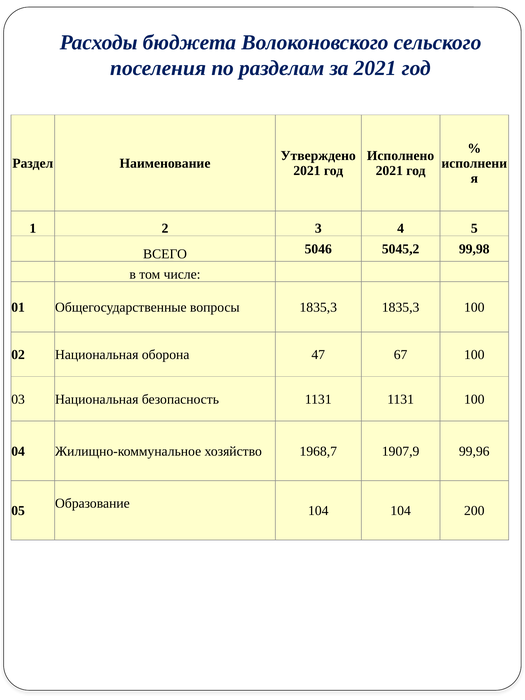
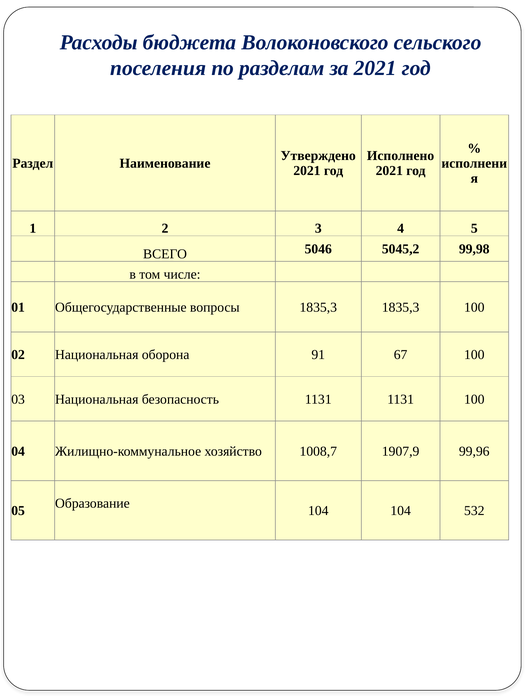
47: 47 -> 91 (318, 355)
1968,7: 1968,7 -> 1008,7 (318, 451)
200: 200 -> 532 (474, 511)
